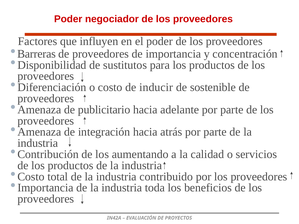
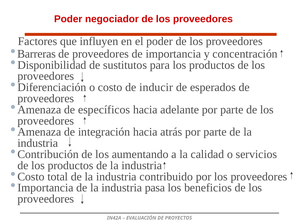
sostenible: sostenible -> esperados (213, 87)
publicitario: publicitario -> específicos (104, 110)
toda: toda -> pasa (155, 188)
